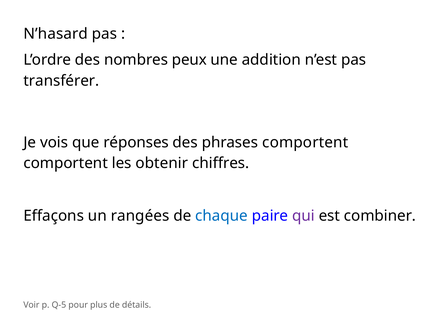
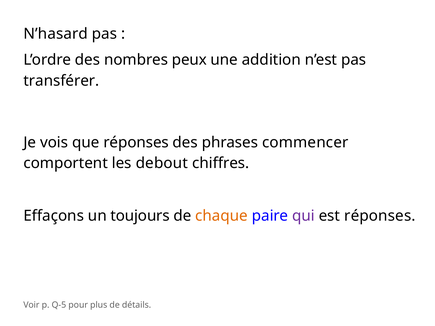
phrases comportent: comportent -> commencer (305, 142)
obtenir: obtenir -> debout (162, 163)
rangées: rangées -> toujours (140, 216)
chaque colour: blue -> orange (221, 216)
est combiner: combiner -> réponses (380, 216)
